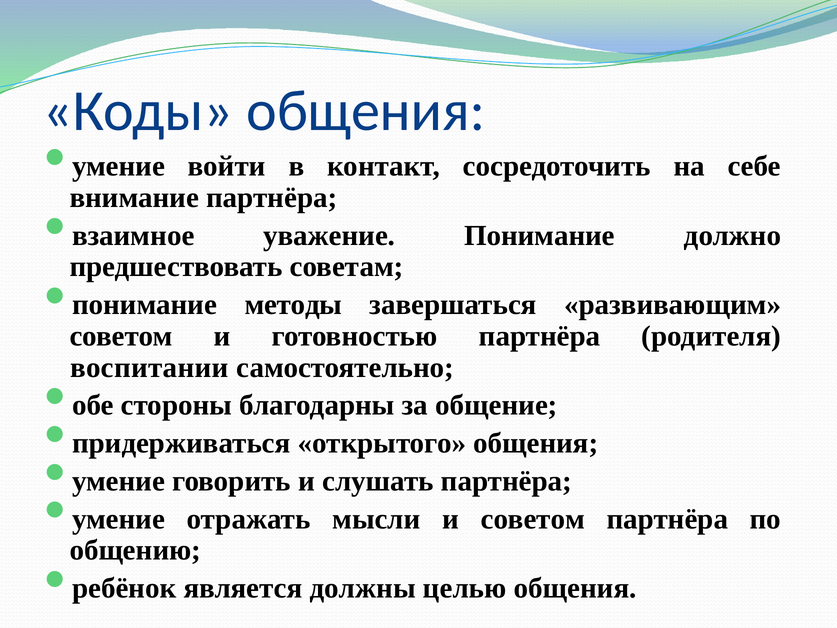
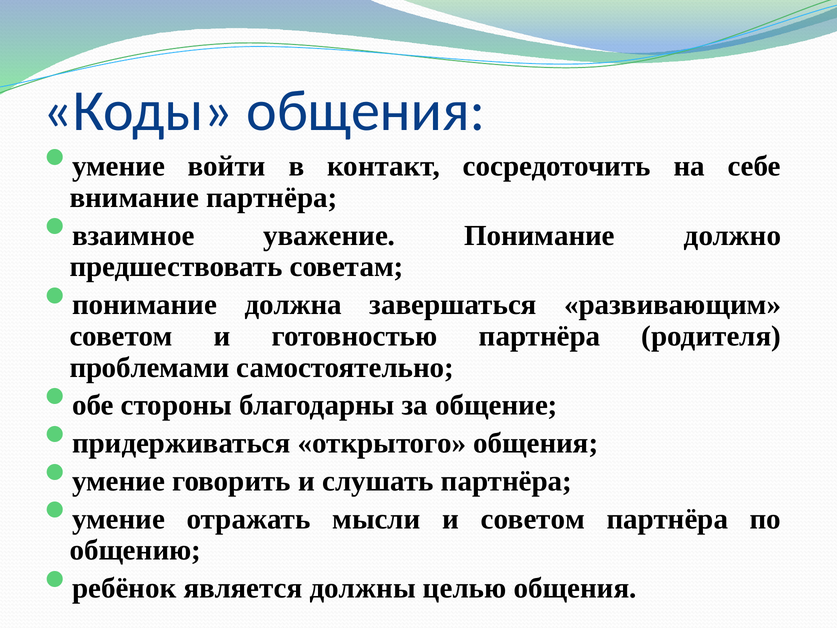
методы: методы -> должна (293, 305)
воспитании: воспитании -> проблемами (149, 367)
